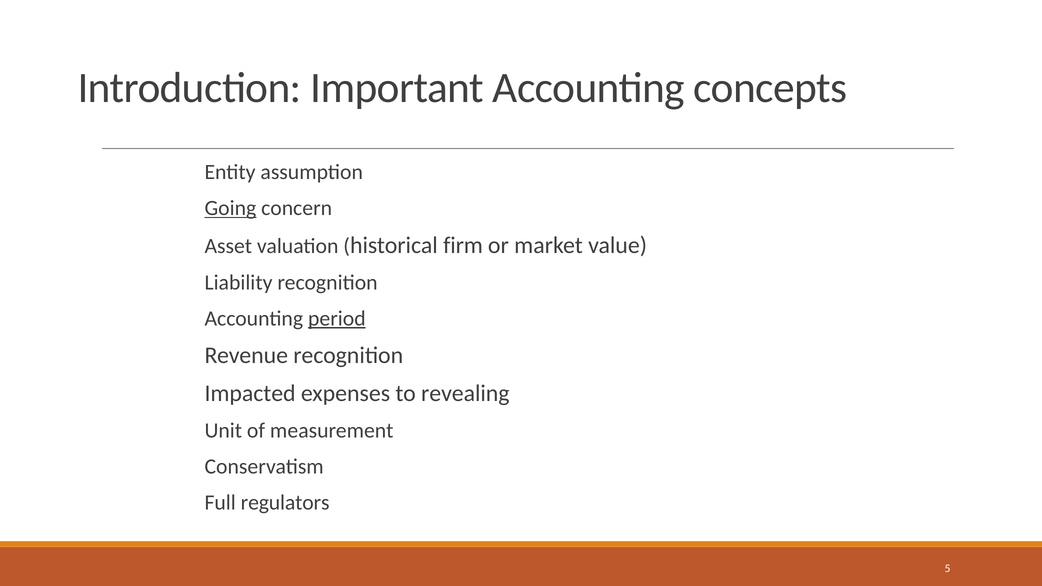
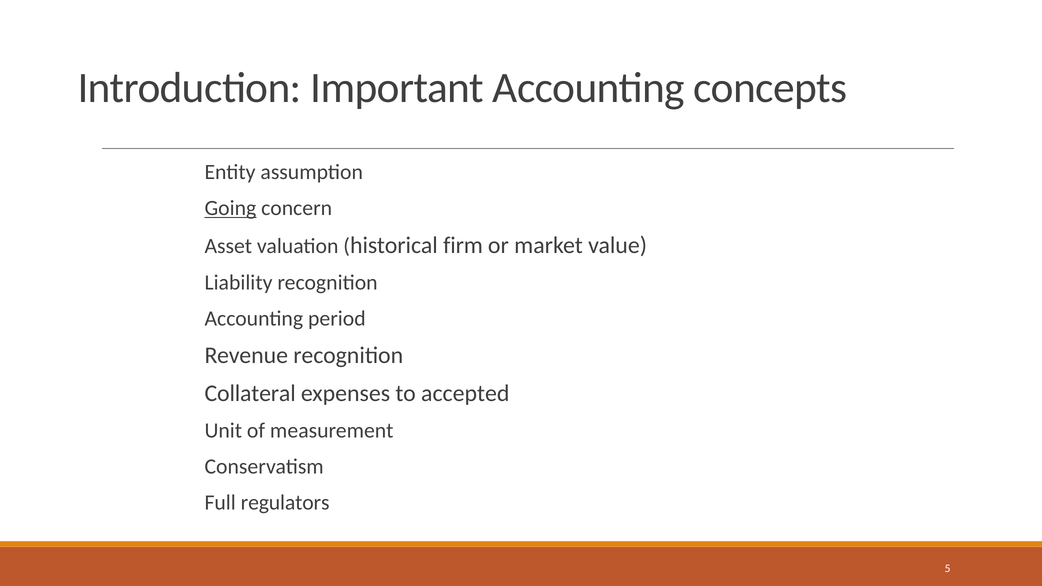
period underline: present -> none (337, 318)
Impacted: Impacted -> Collateral (250, 394)
revealing: revealing -> accepted (465, 394)
